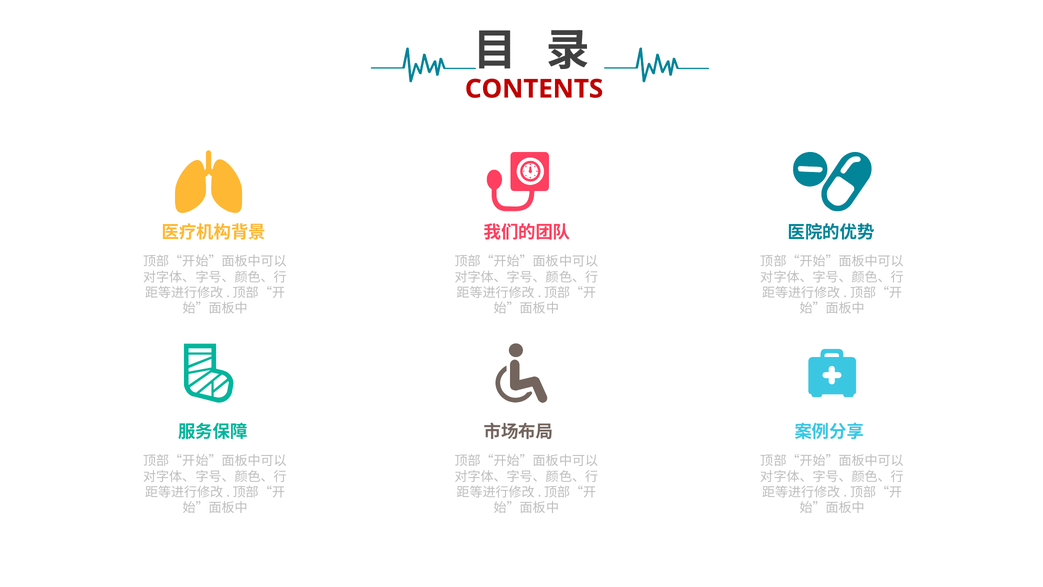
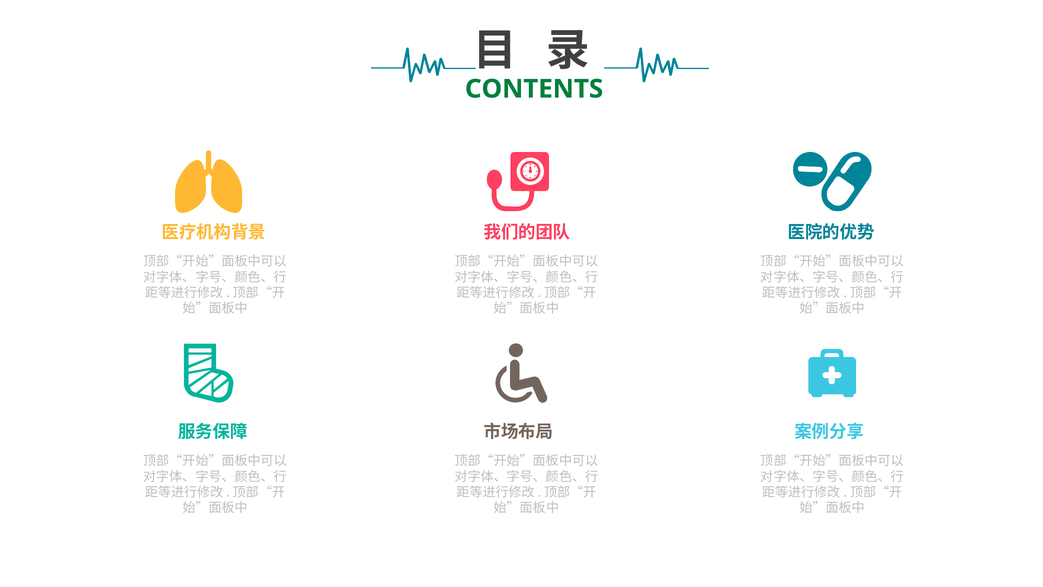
CONTENTS colour: red -> green (534, 89)
